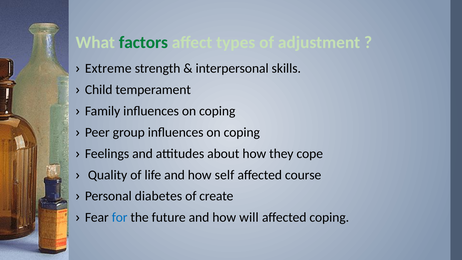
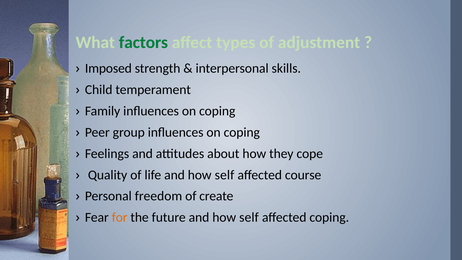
Extreme: Extreme -> Imposed (108, 68)
diabetes: diabetes -> freedom (158, 196)
for colour: blue -> orange (120, 217)
future and how will: will -> self (249, 217)
